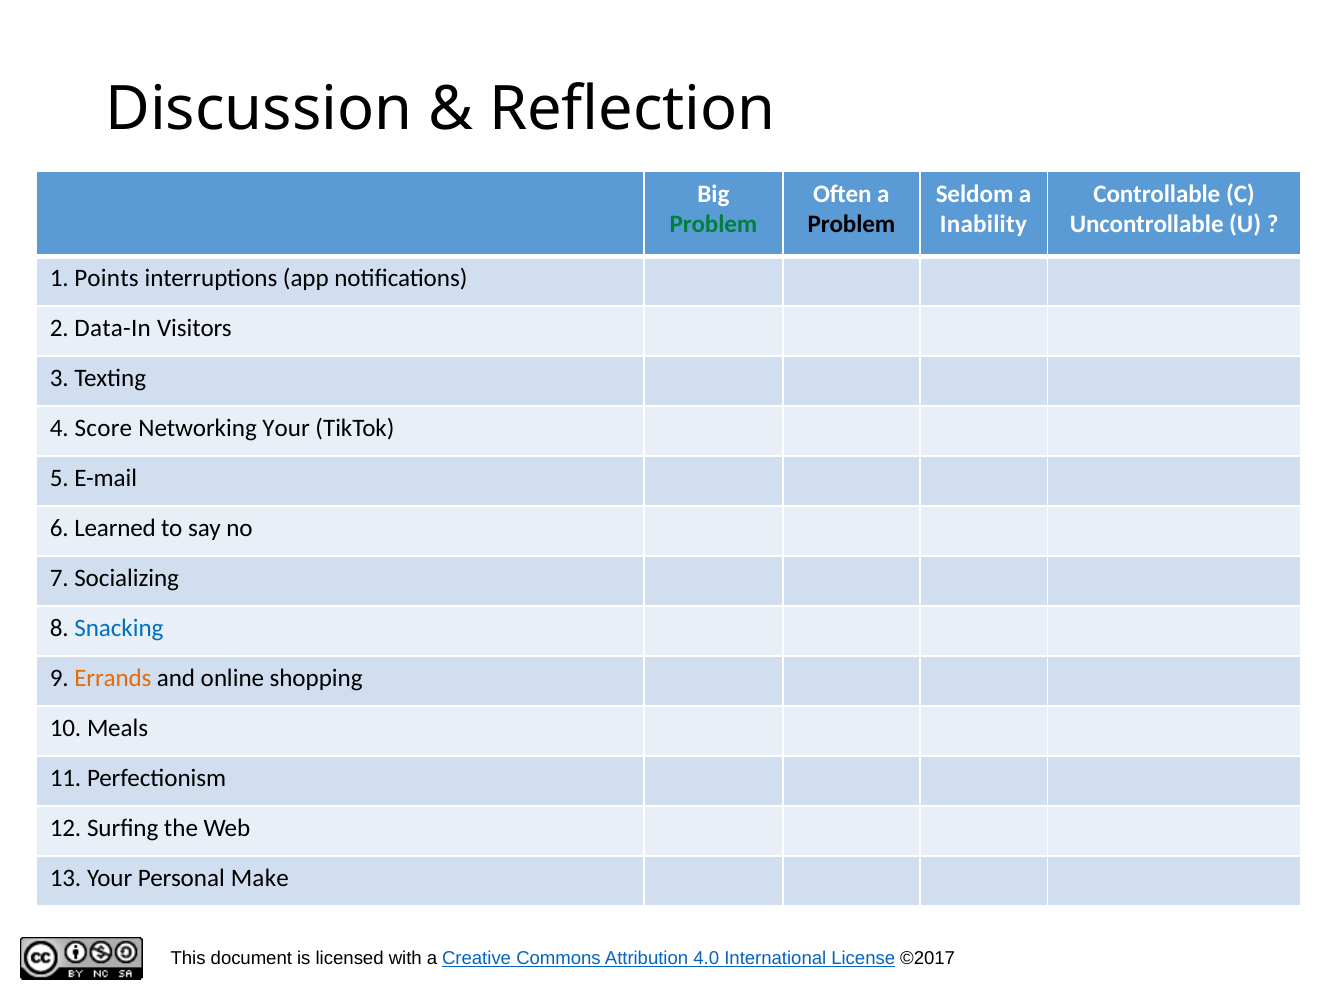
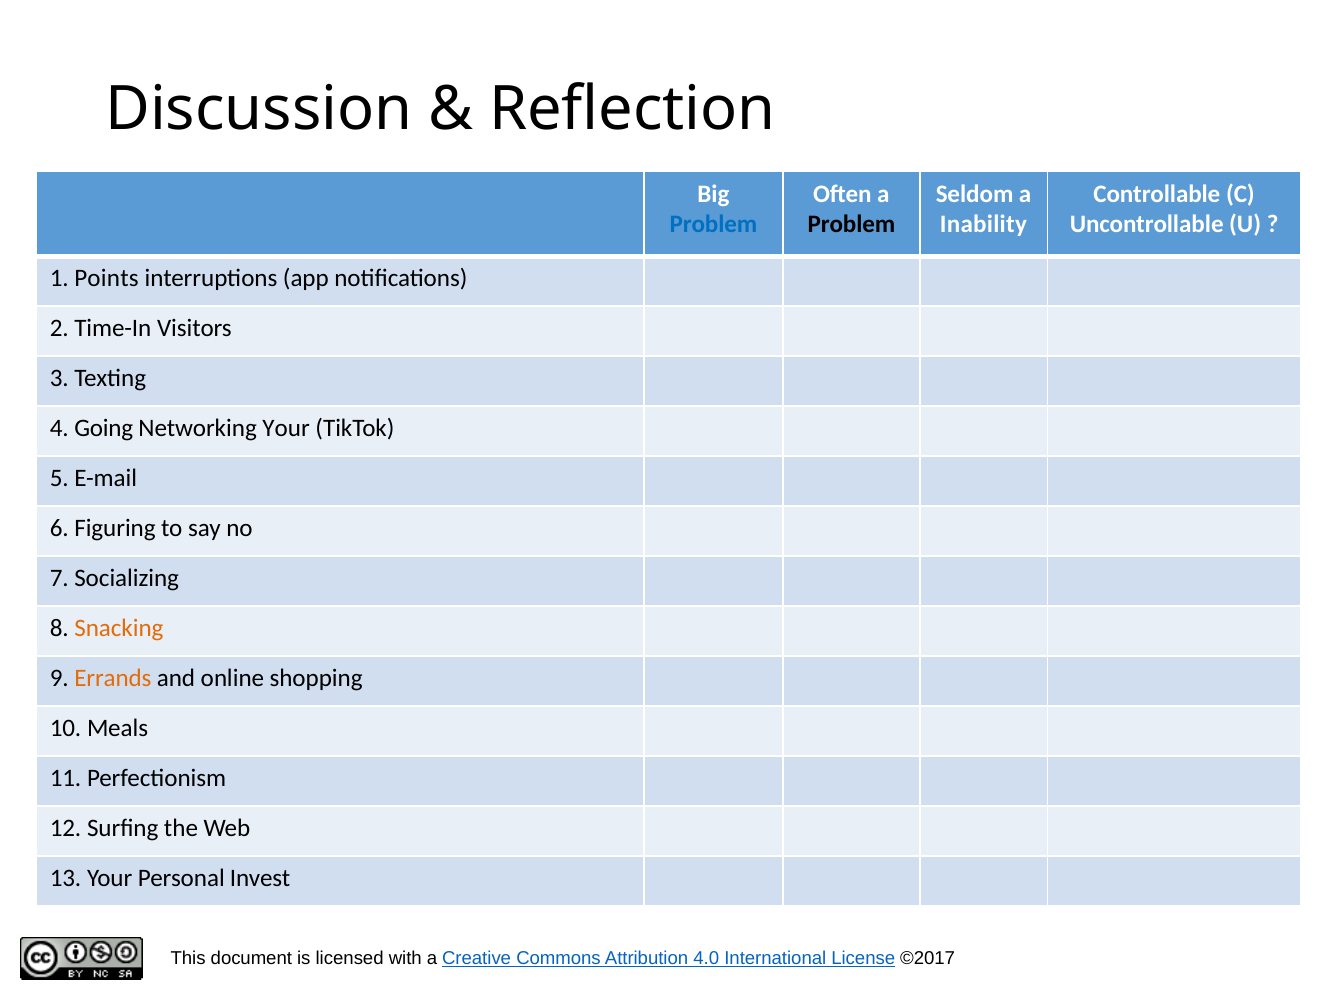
Problem colour: green -> blue (713, 225)
Data-In: Data-In -> Time-In (113, 329)
Score: Score -> Going (104, 429)
Learned: Learned -> Figuring (115, 529)
Snacking colour: blue -> orange (119, 628)
Make: Make -> Invest (260, 878)
